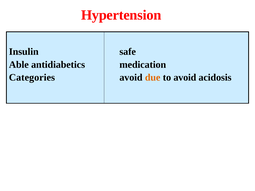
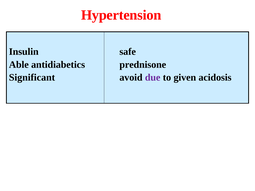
medication: medication -> prednisone (143, 65)
Categories: Categories -> Significant (32, 78)
due colour: orange -> purple (153, 78)
to avoid: avoid -> given (185, 78)
